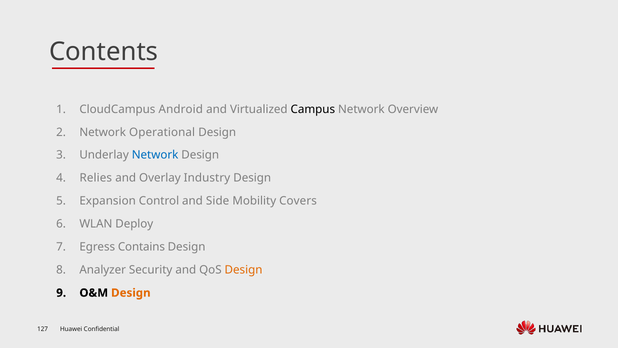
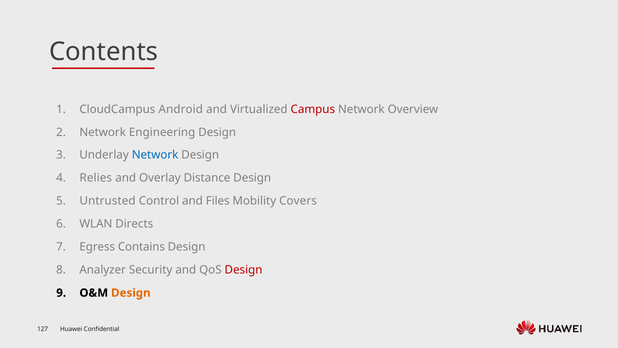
Campus colour: black -> red (313, 109)
Operational: Operational -> Engineering (162, 132)
Industry: Industry -> Distance (207, 178)
Expansion: Expansion -> Untrusted (108, 201)
Side: Side -> Files (218, 201)
Deploy: Deploy -> Directs (134, 224)
Design colour: orange -> red (244, 270)
